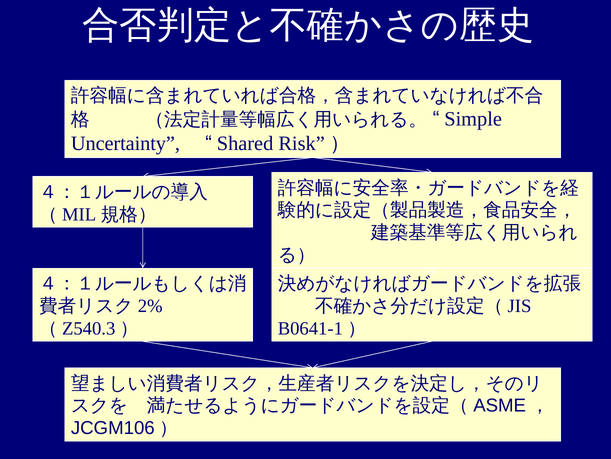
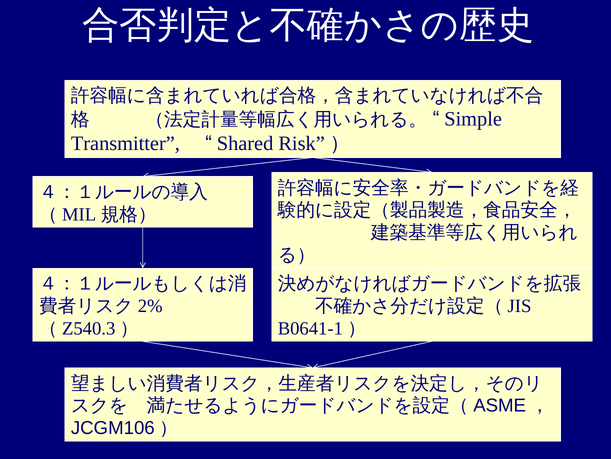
Uncertainty: Uncertainty -> Transmitter (125, 143)
